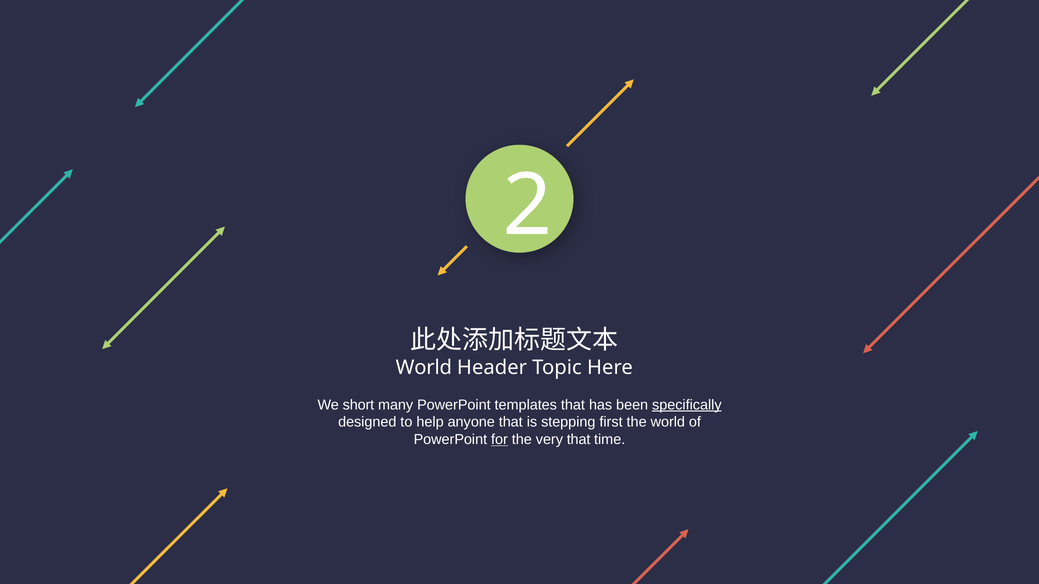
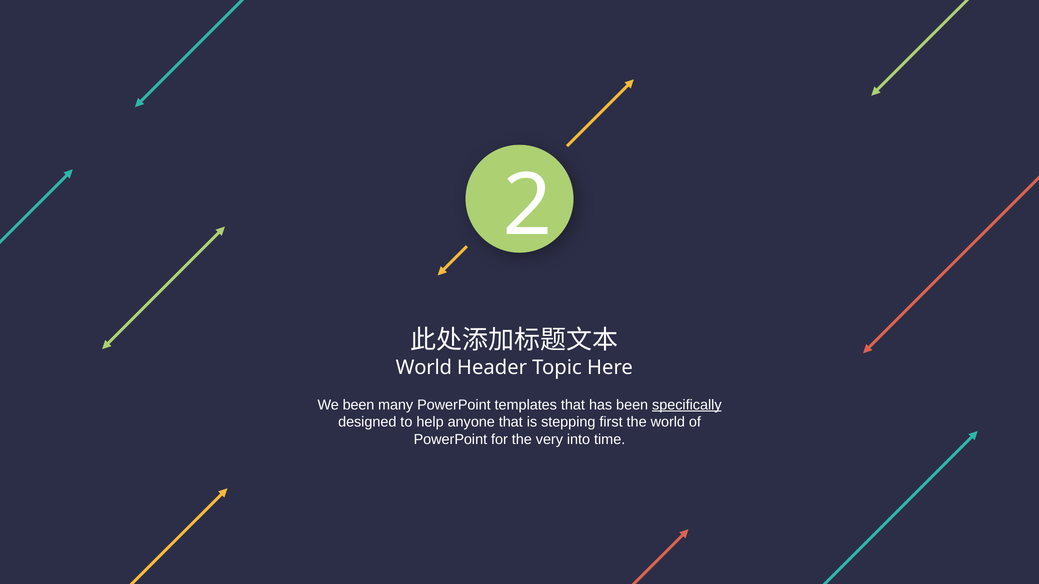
We short: short -> been (358, 405)
for underline: present -> none (499, 440)
very that: that -> into (579, 440)
